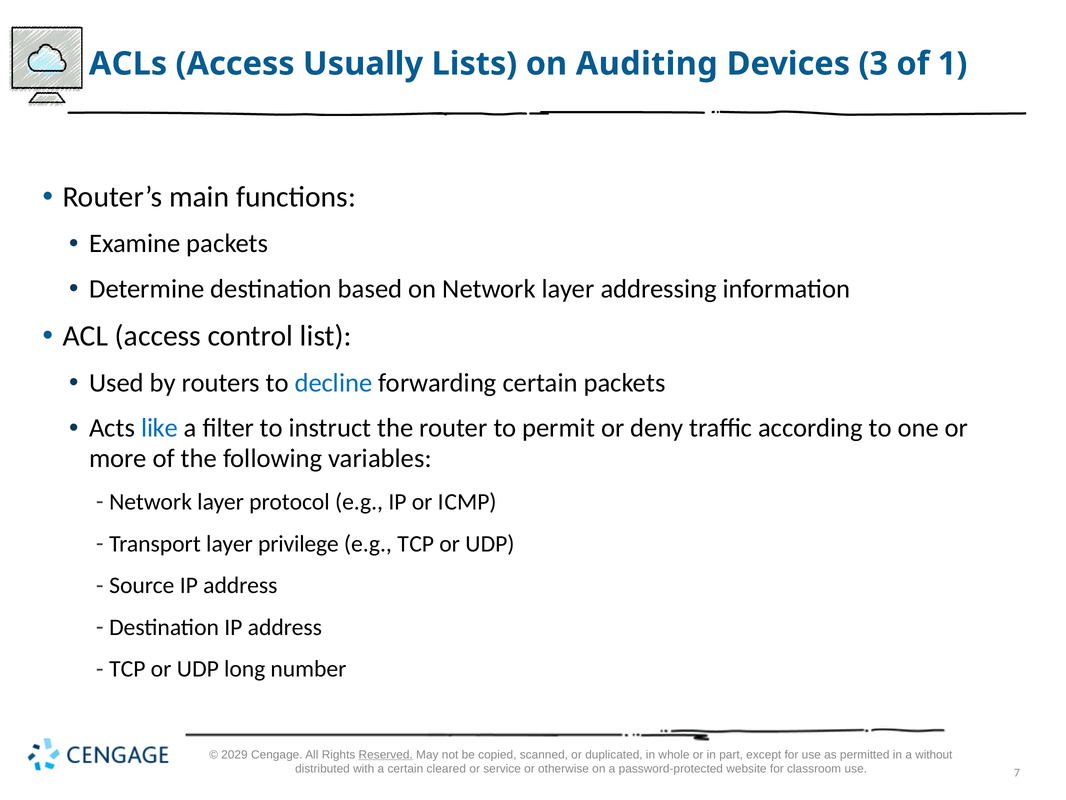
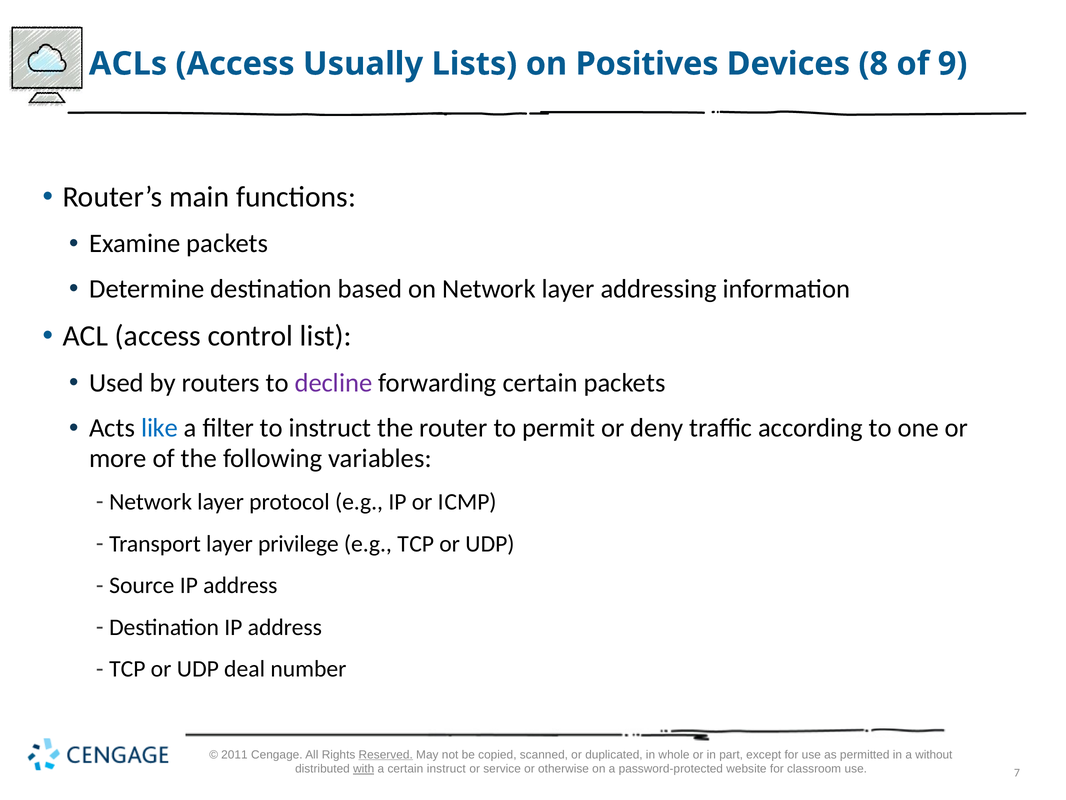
Auditing: Auditing -> Positives (647, 64)
3: 3 -> 8 (873, 64)
1: 1 -> 9 (953, 64)
decline colour: blue -> purple (333, 382)
long: long -> deal (245, 669)
2029: 2029 -> 2011 (234, 754)
with underline: none -> present (364, 768)
certain cleared: cleared -> instruct (446, 768)
